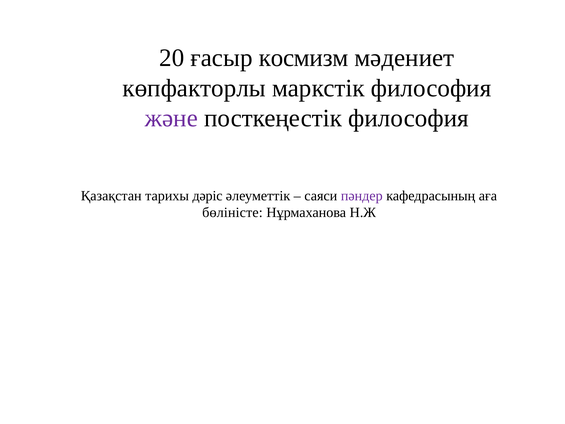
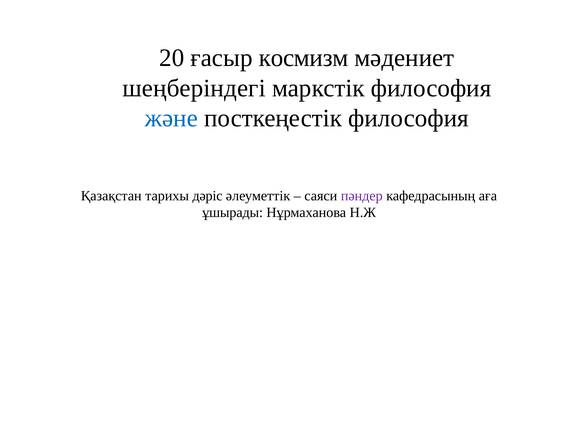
көпфакторлы: көпфакторлы -> шеңберіндегі (194, 88)
және colour: purple -> blue (171, 118)
бөліністе: бөліністе -> ұшырады (233, 213)
